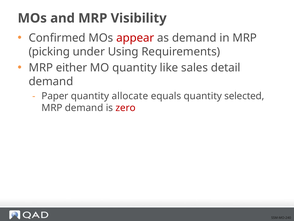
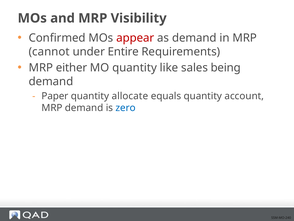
picking: picking -> cannot (49, 52)
Using: Using -> Entire (123, 52)
detail: detail -> being (226, 68)
selected: selected -> account (244, 96)
zero colour: red -> blue (126, 108)
